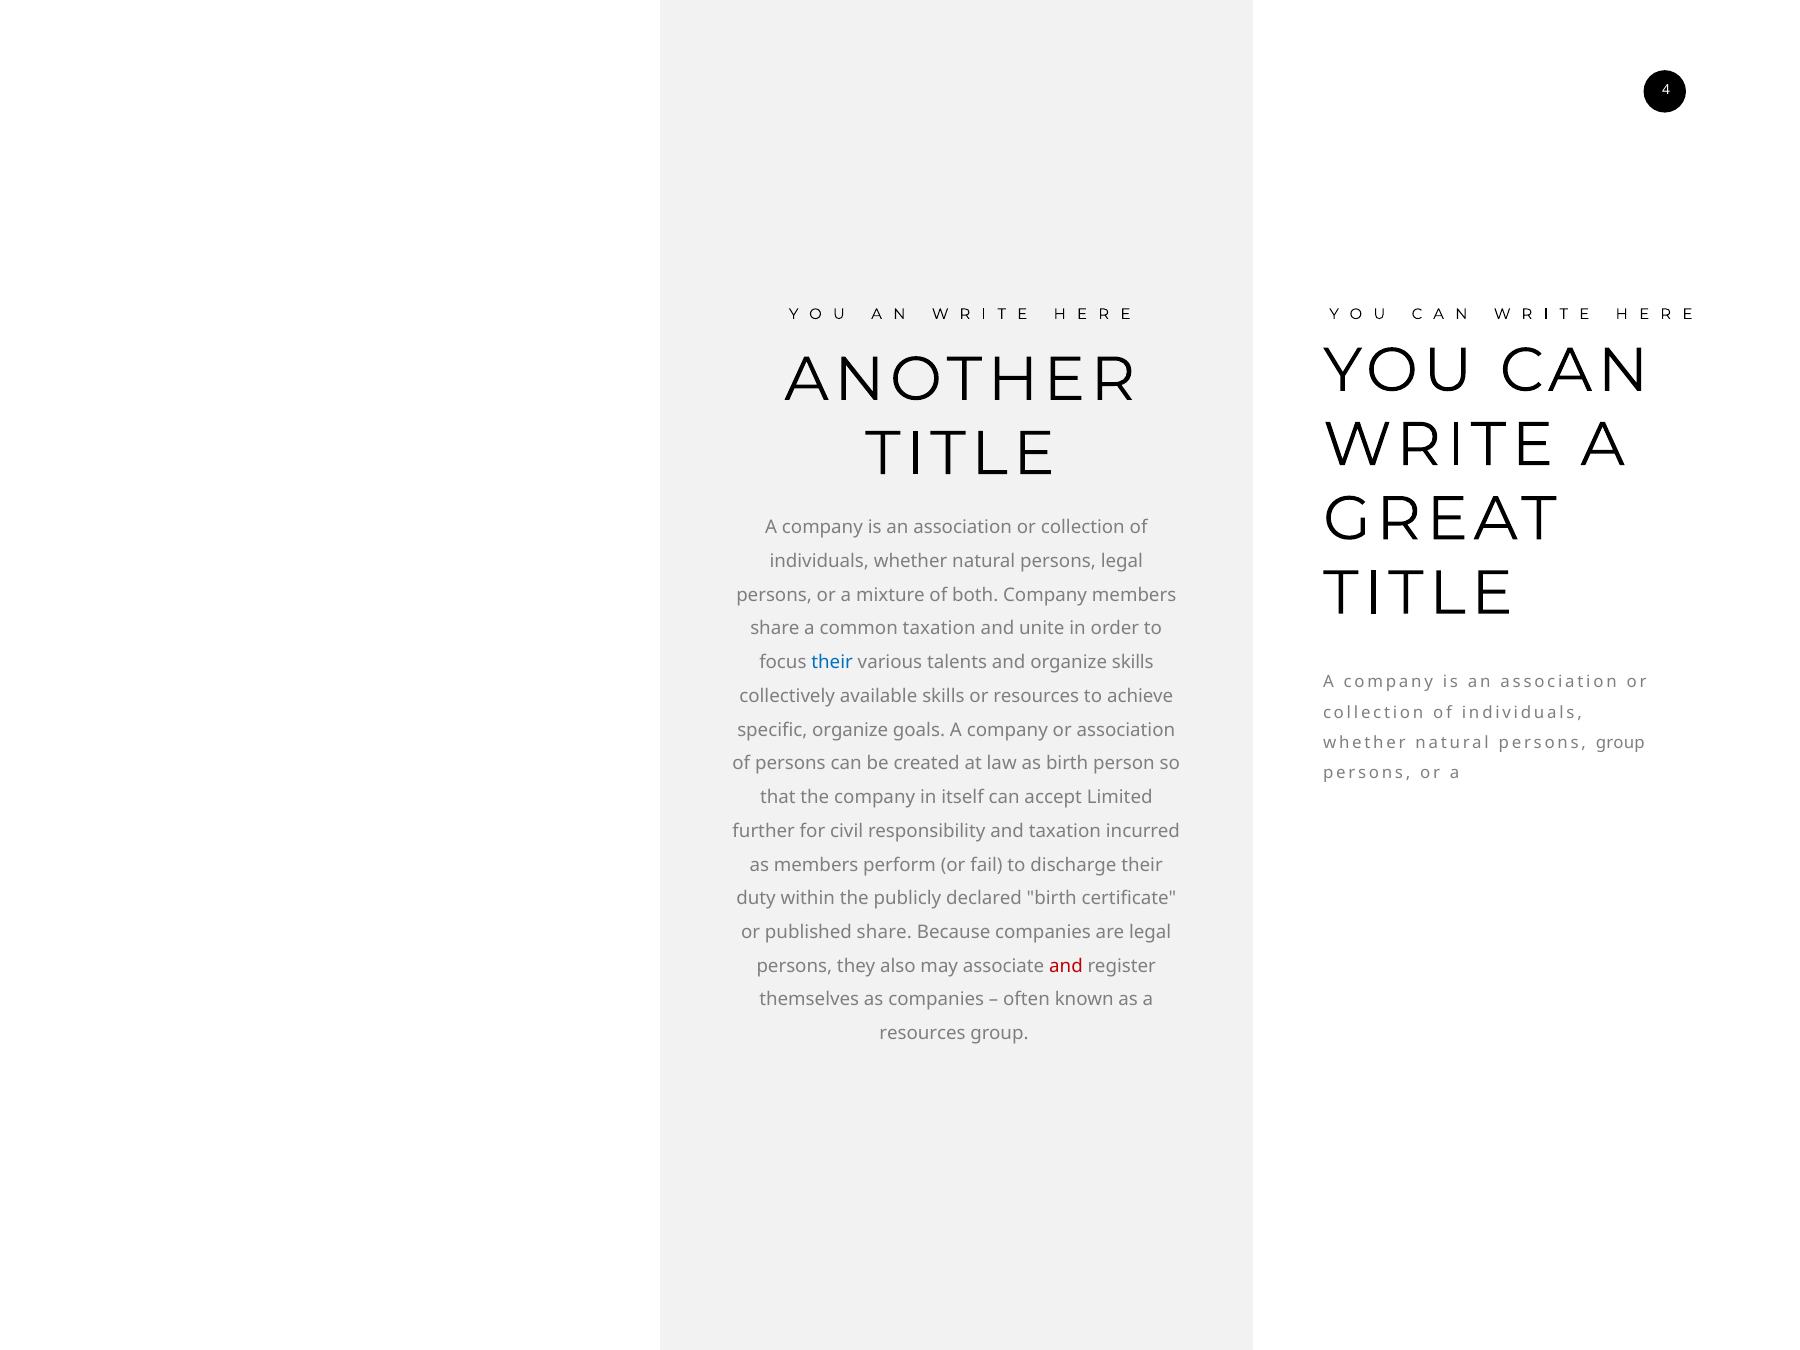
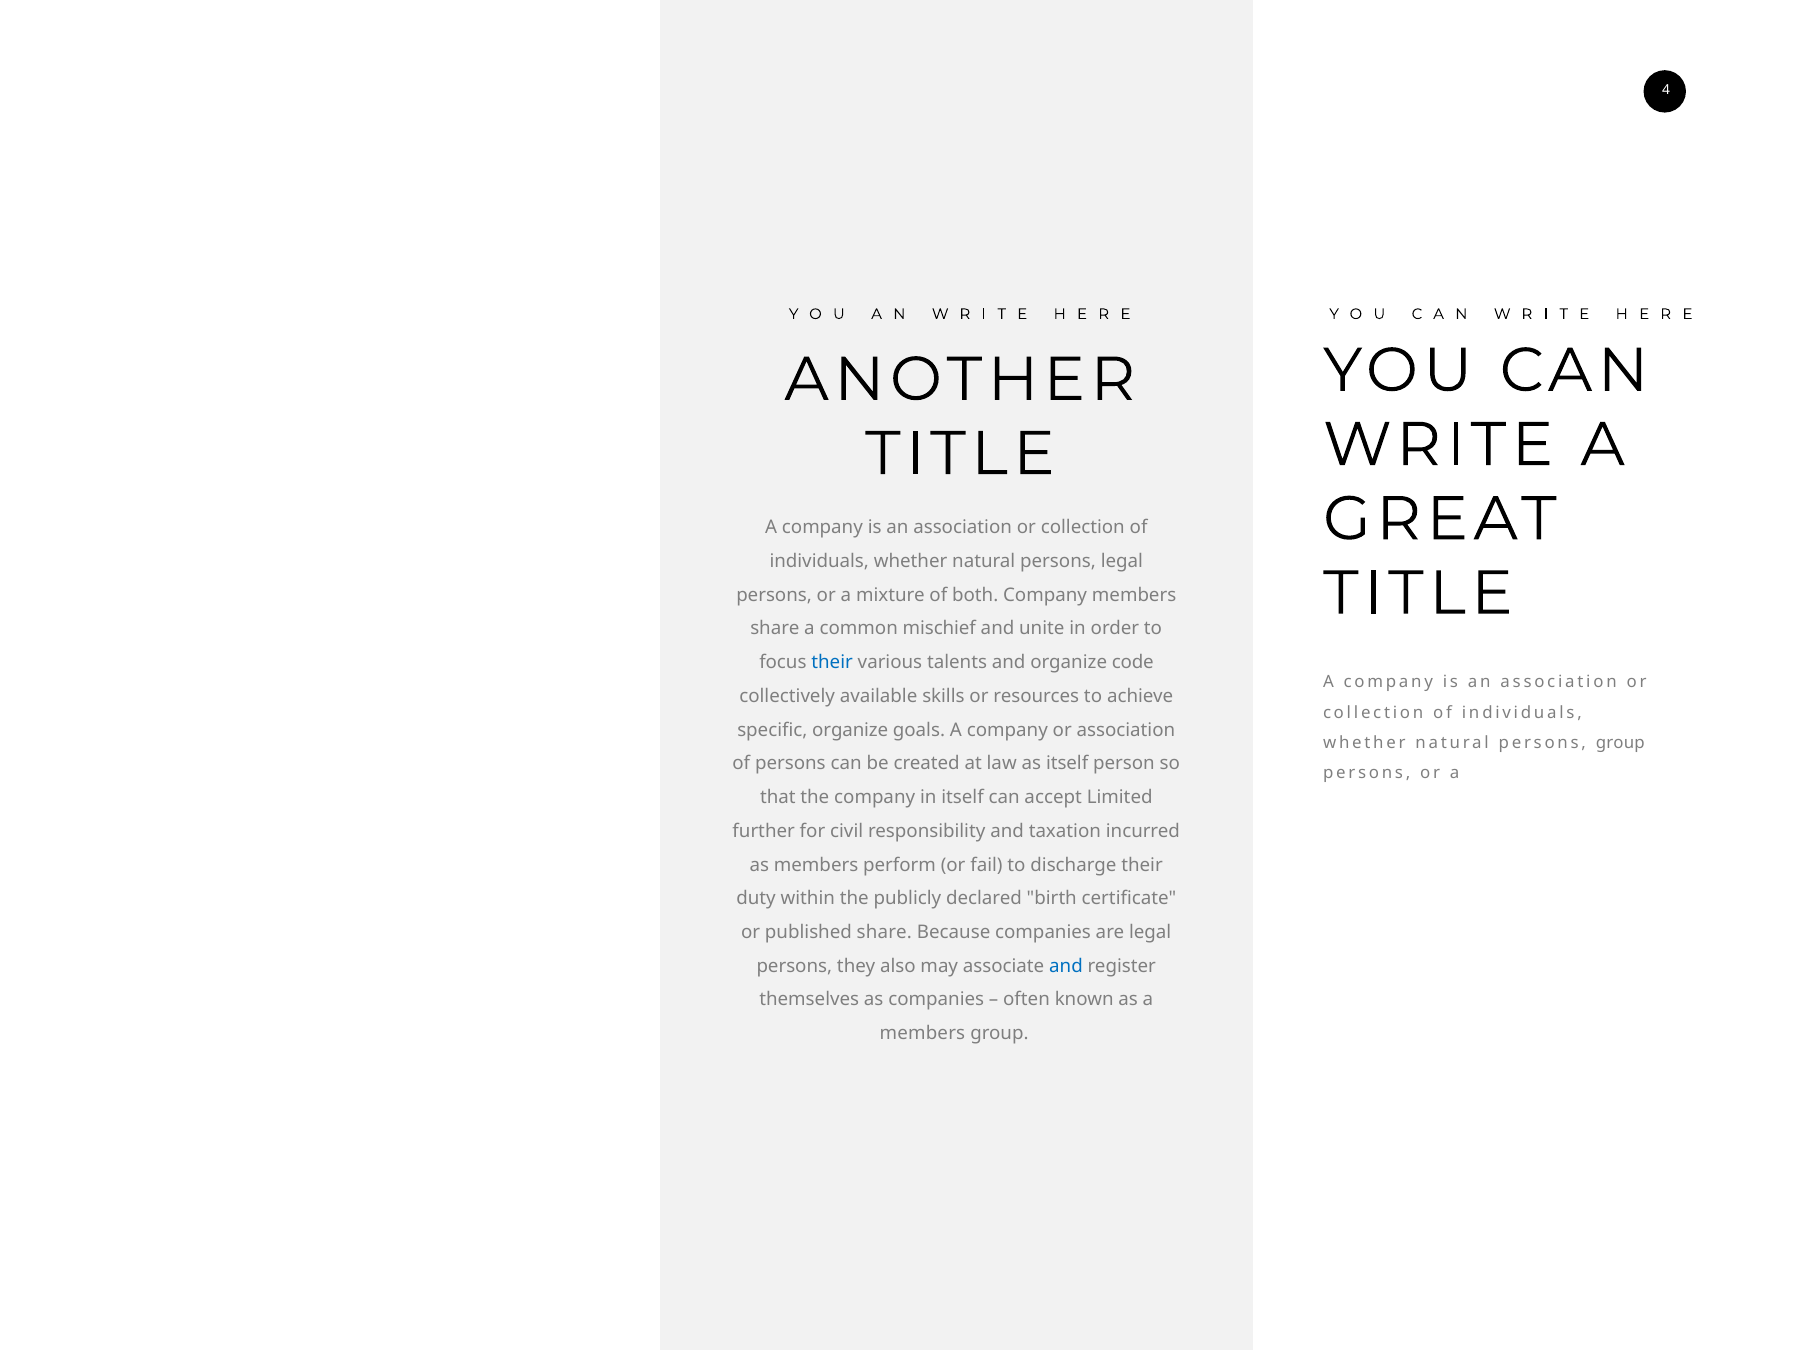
common taxation: taxation -> mischief (939, 629)
organize skills: skills -> code (1133, 662)
as birth: birth -> itself (1067, 764)
and colour: red -> blue (1066, 966)
resources: resources -> members (922, 1034)
